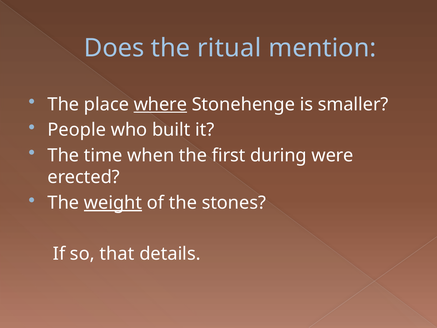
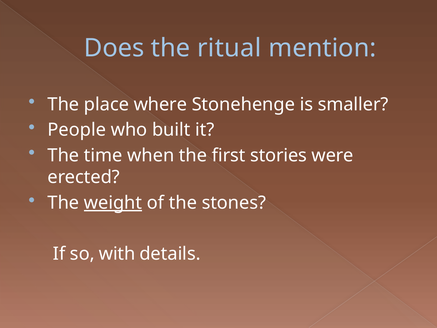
where underline: present -> none (160, 104)
during: during -> stories (279, 155)
that: that -> with (117, 254)
